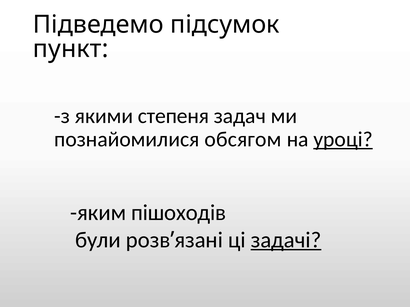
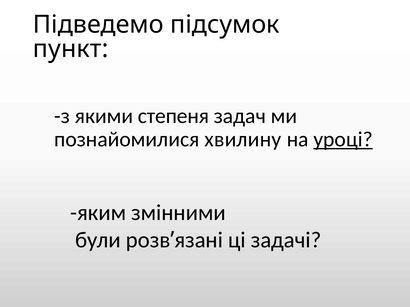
обсягом: обсягом -> хвилину (243, 139)
пішоходів: пішоходів -> змінними (178, 213)
задачі underline: present -> none (286, 240)
